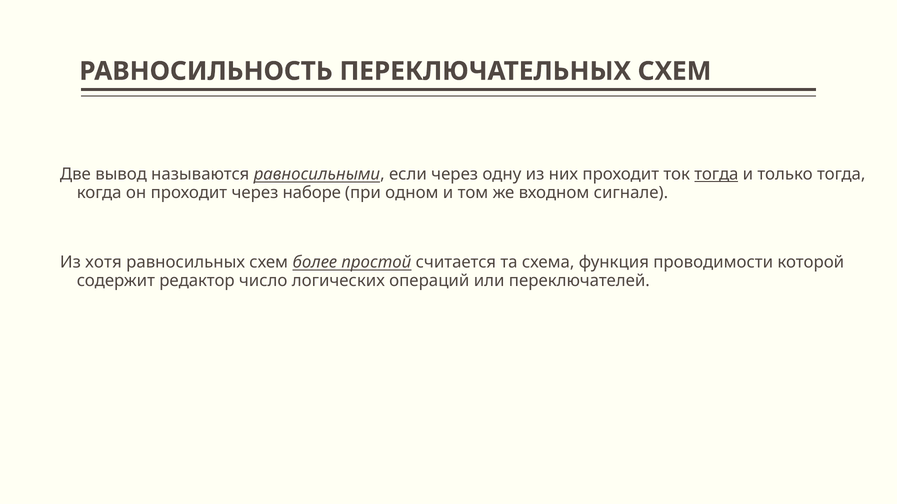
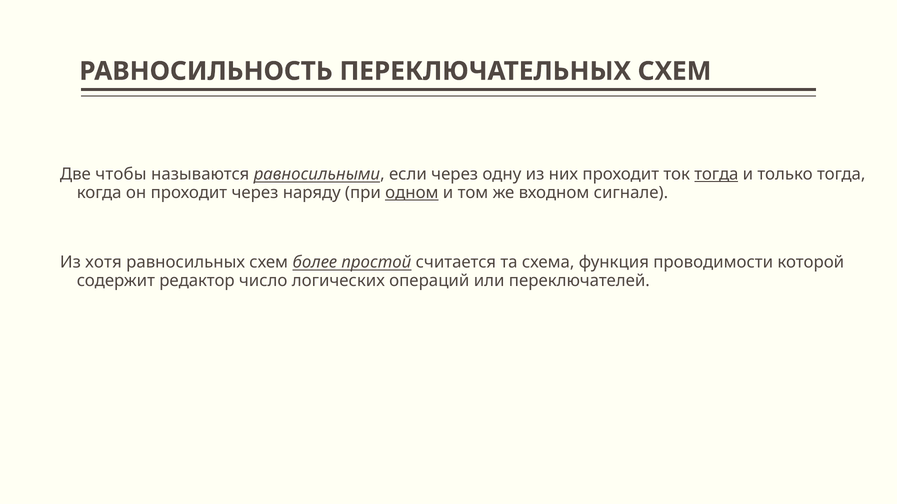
вывод: вывод -> чтобы (121, 175)
наборе: наборе -> наряду (312, 193)
одном underline: none -> present (412, 193)
